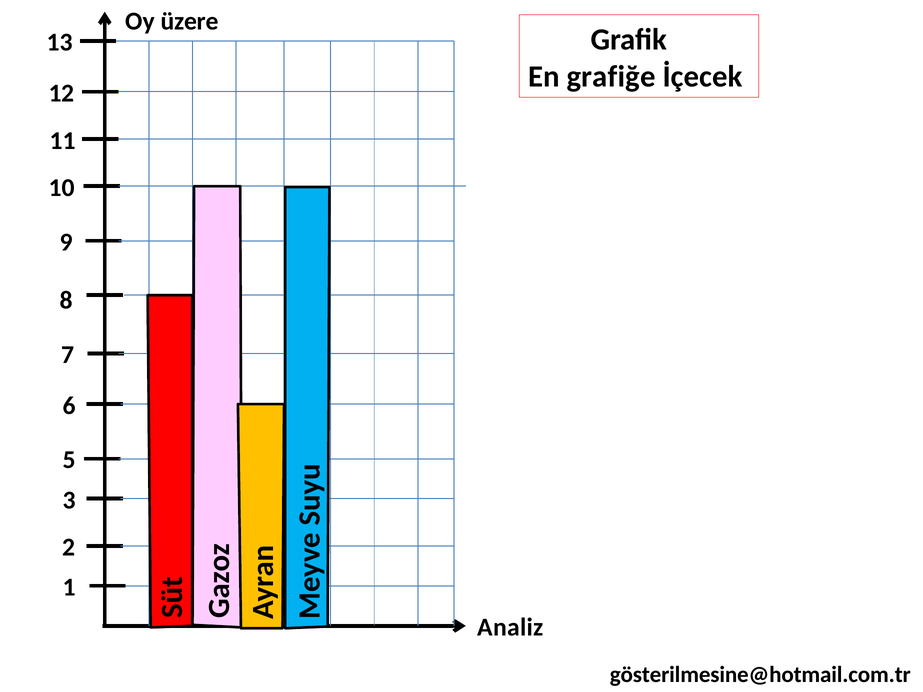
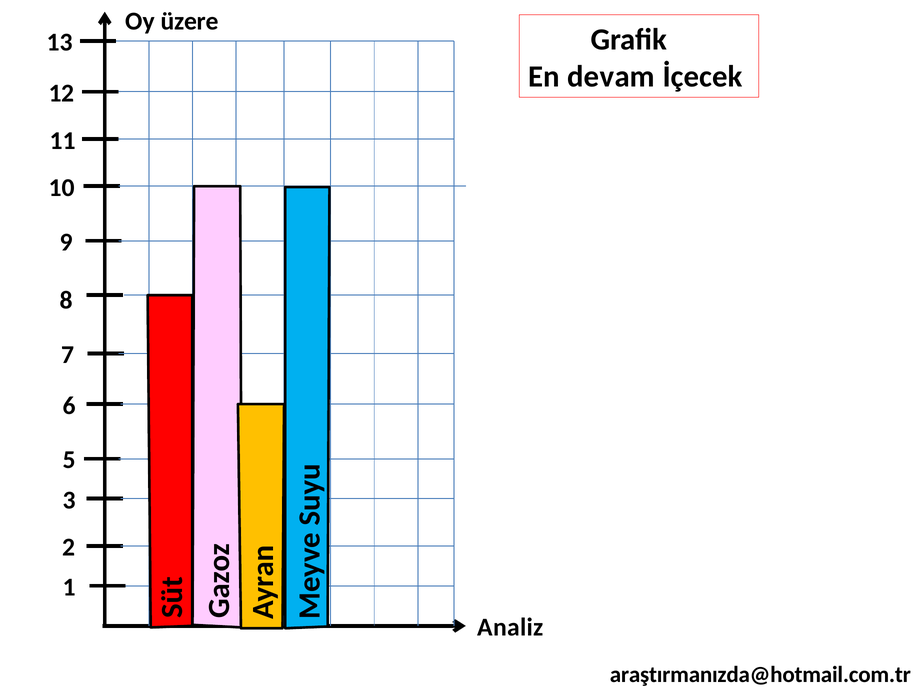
grafiğe: grafiğe -> devam (611, 77)
gösterilmesine@hotmail.com.tr: gösterilmesine@hotmail.com.tr -> araştırmanızda@hotmail.com.tr (760, 675)
